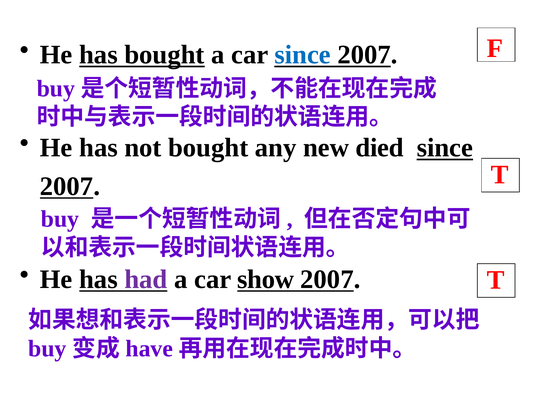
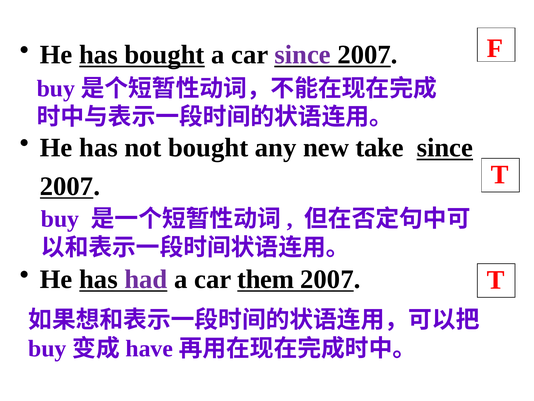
since colour: blue -> purple (303, 55)
died: died -> take (380, 148)
show: show -> them (266, 279)
